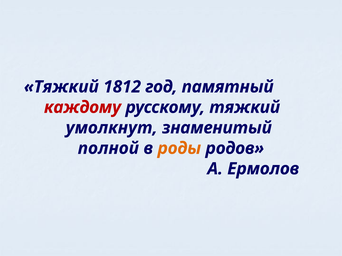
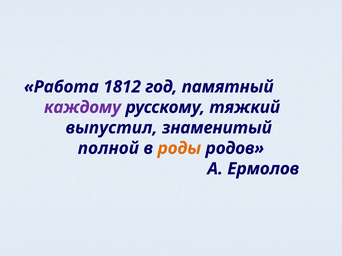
Тяжкий: Тяжкий -> Работа (61, 87)
каждому colour: red -> purple (83, 107)
умолкнут: умолкнут -> выпустил (112, 128)
